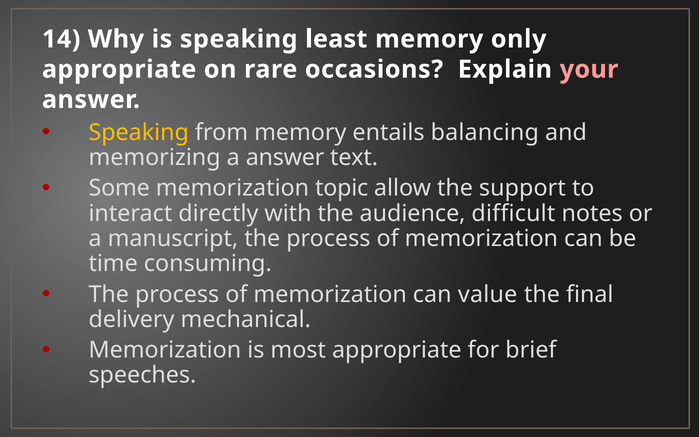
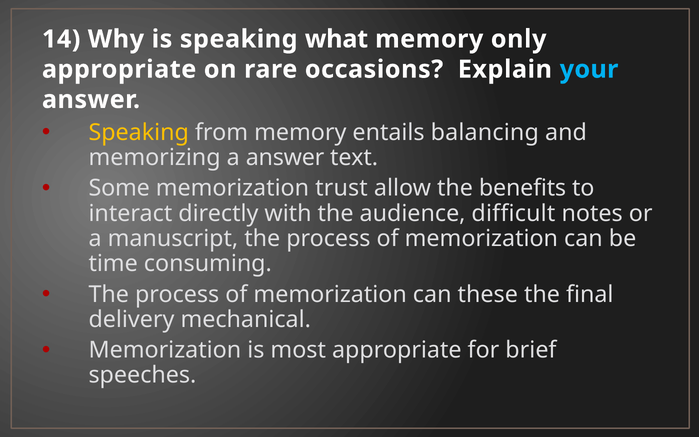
least: least -> what (336, 39)
your colour: pink -> light blue (589, 69)
topic: topic -> trust (341, 188)
support: support -> benefits (523, 188)
value: value -> these (488, 294)
